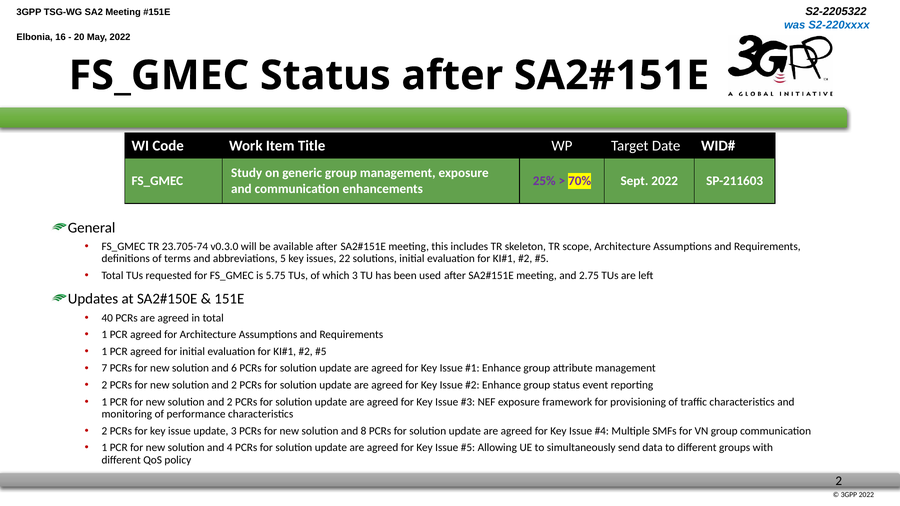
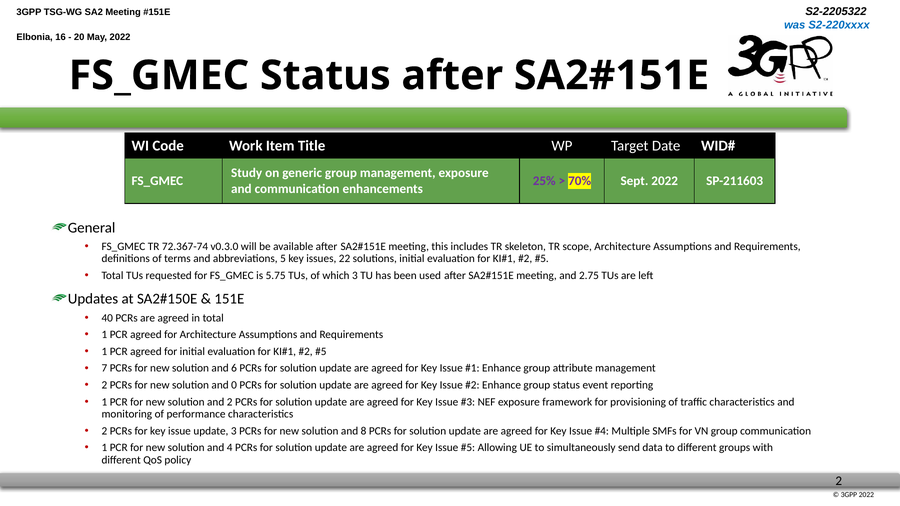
23.705-74: 23.705-74 -> 72.367-74 (185, 247)
2: 2 -> 0 (234, 385)
